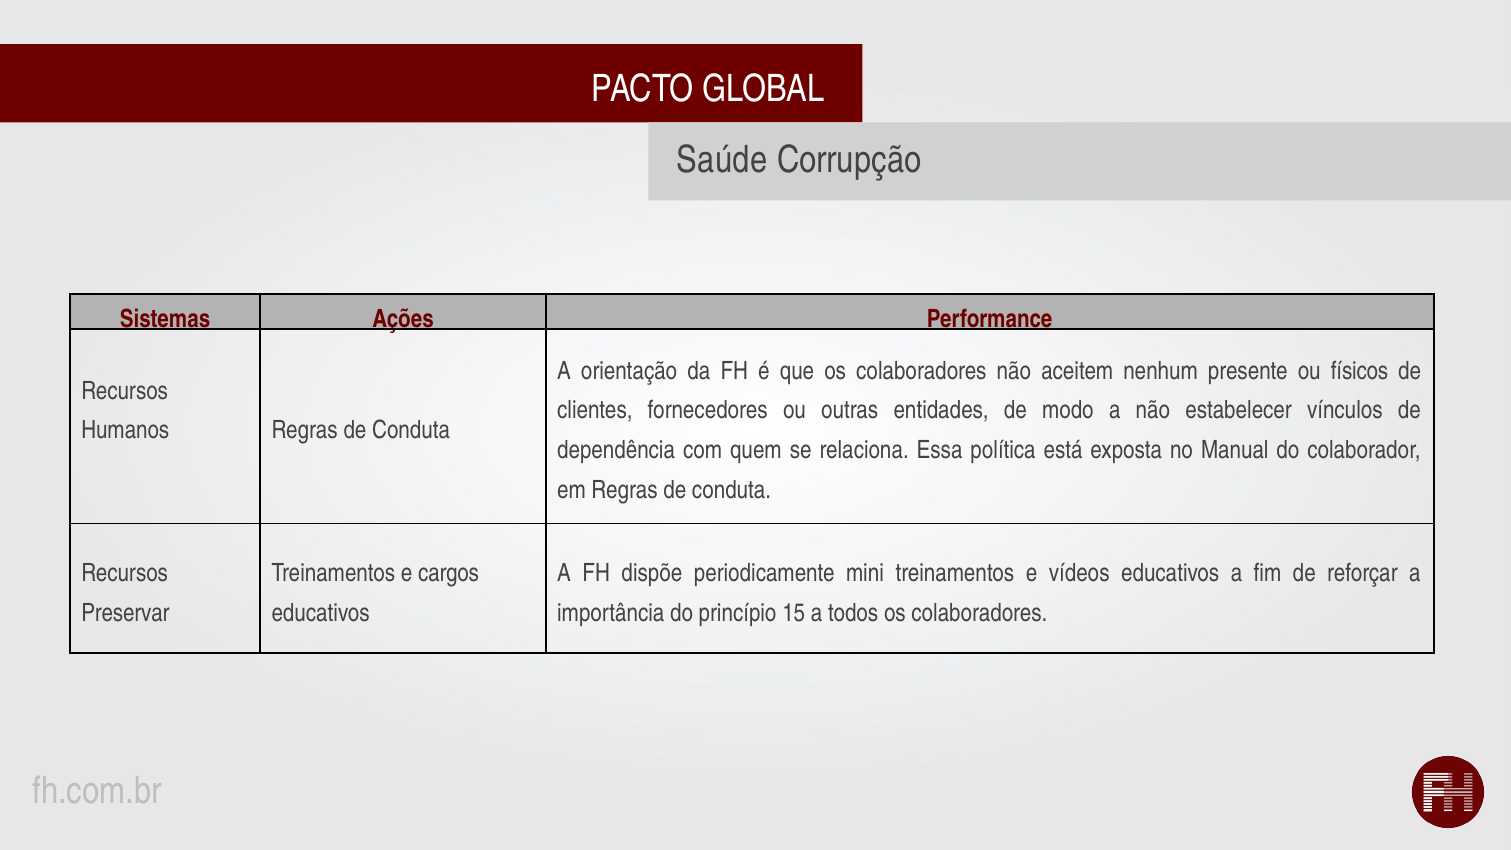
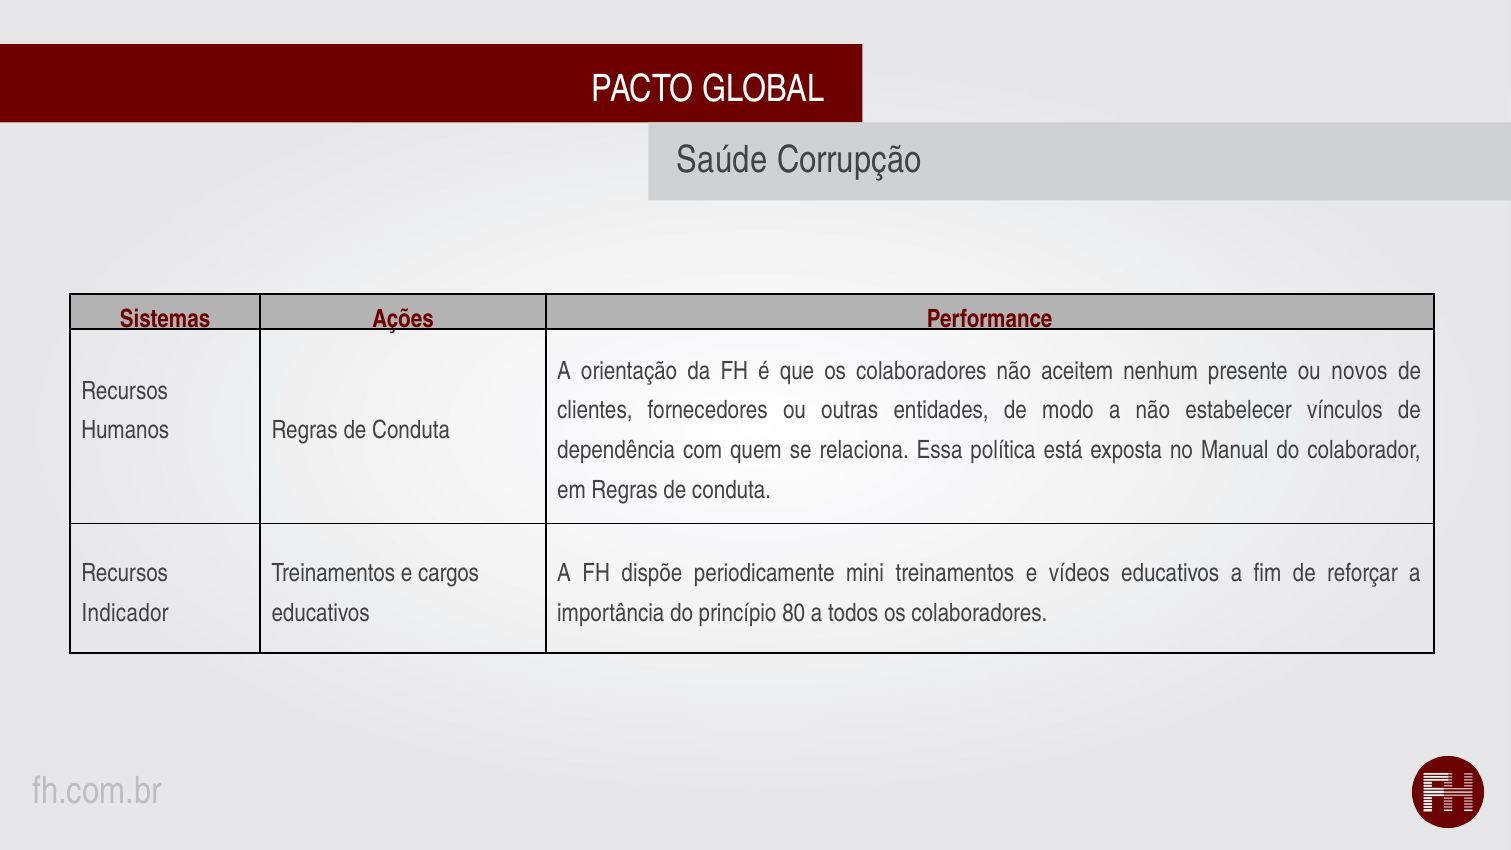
físicos: físicos -> novos (1359, 371)
Preservar: Preservar -> Indicador (125, 613)
15: 15 -> 80 (794, 613)
